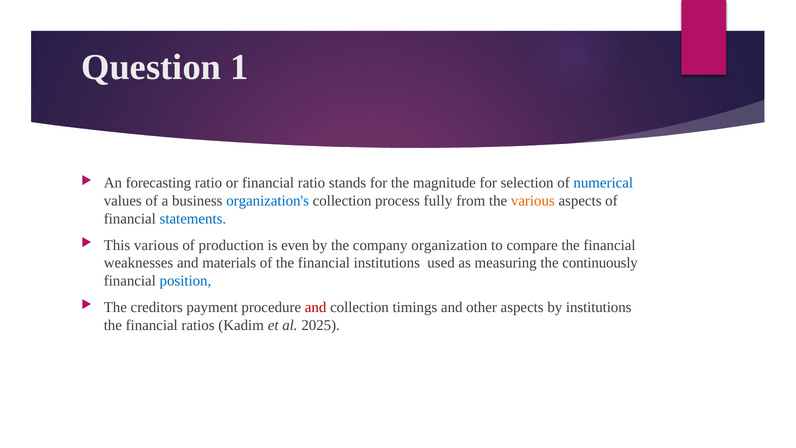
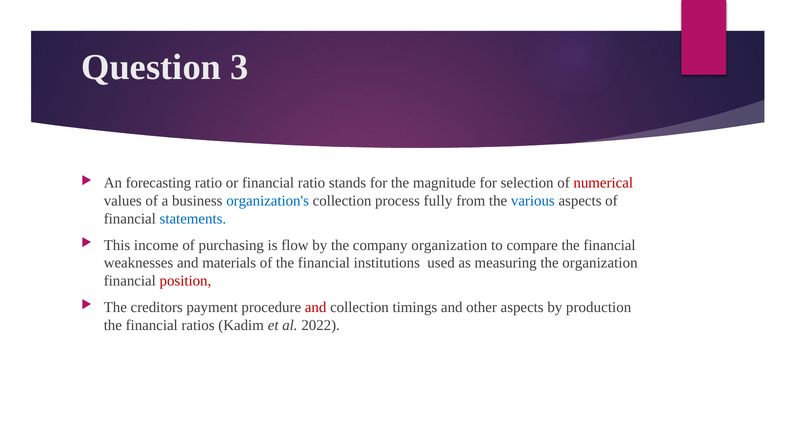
1: 1 -> 3 (239, 67)
numerical colour: blue -> red (603, 183)
various colour: orange -> blue (533, 201)
This various: various -> income (156, 245)
production: production -> purchasing (231, 245)
even: even -> flow (295, 245)
the continuously: continuously -> organization (600, 263)
position colour: blue -> red (185, 281)
by institutions: institutions -> production (599, 307)
2025: 2025 -> 2022 (321, 325)
